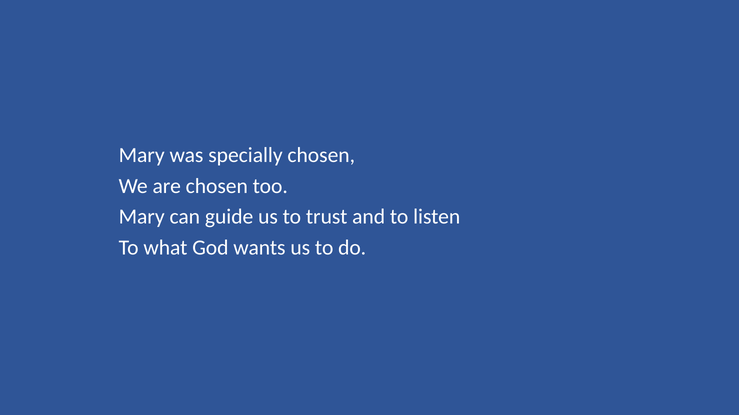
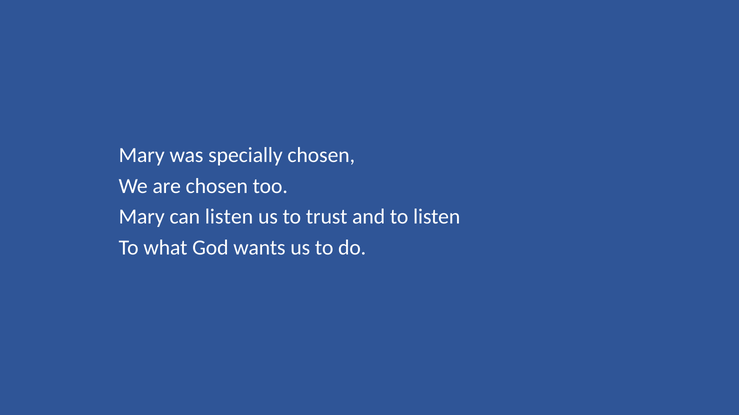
can guide: guide -> listen (229, 217)
